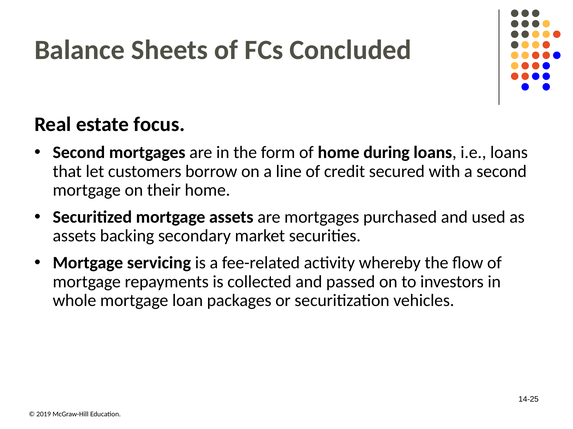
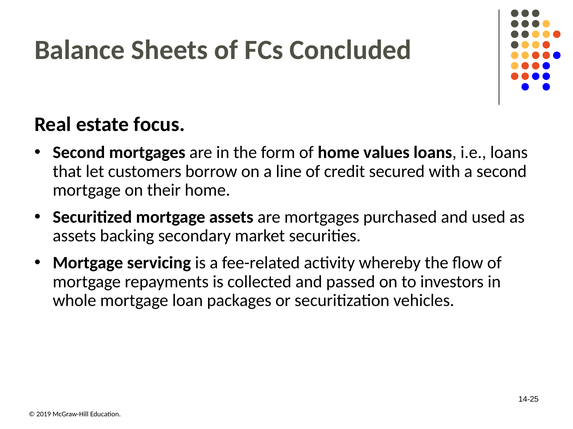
during: during -> values (386, 153)
